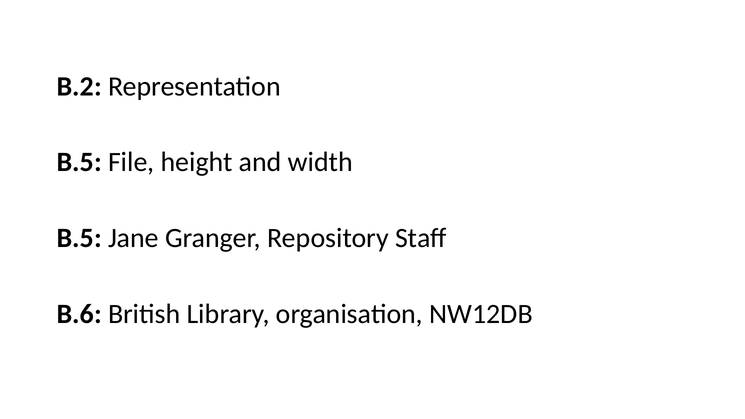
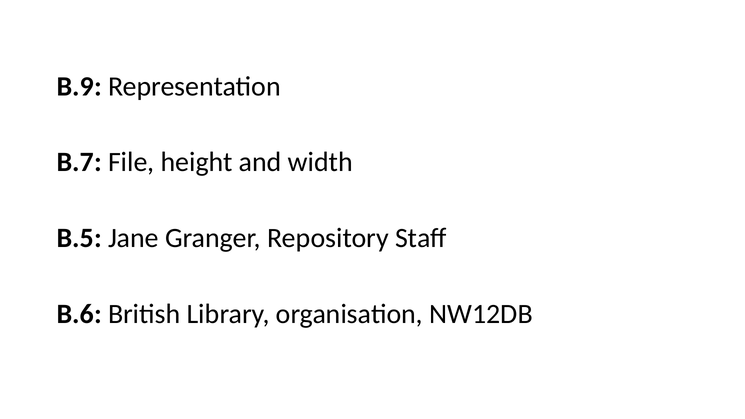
B.2: B.2 -> B.9 (79, 86)
B.5: B.5 -> B.7 (79, 162)
